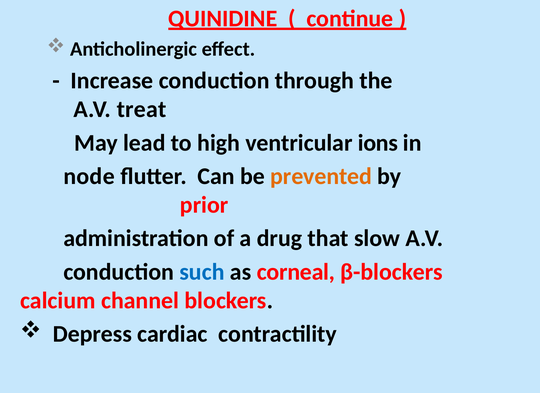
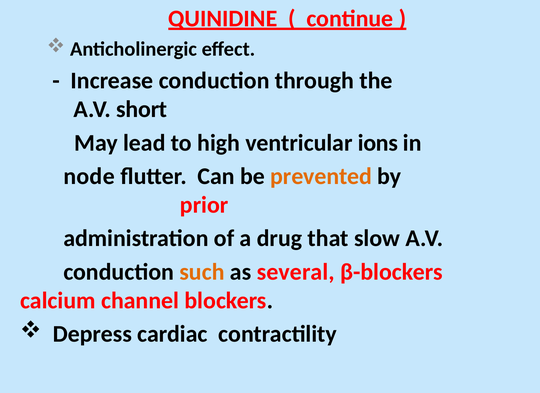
treat: treat -> short (142, 109)
such colour: blue -> orange (202, 272)
corneal: corneal -> several (296, 272)
